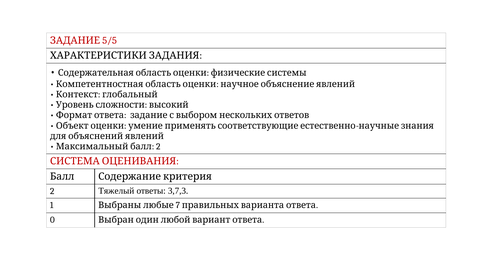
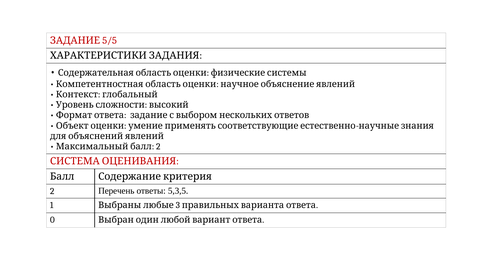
Тяжелый: Тяжелый -> Перечень (116, 191)
3,7,3: 3,7,3 -> 5,3,5 (178, 191)
7: 7 -> 3 (178, 205)
